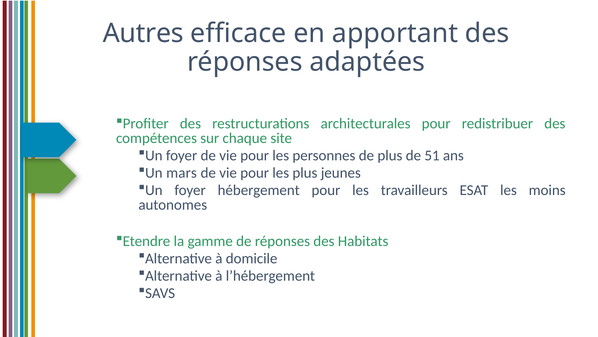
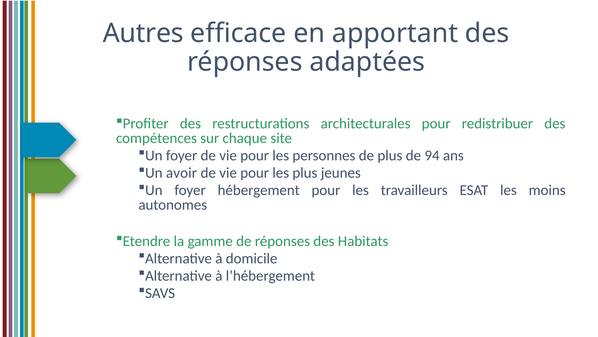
51: 51 -> 94 (432, 155)
mars: mars -> avoir (182, 173)
